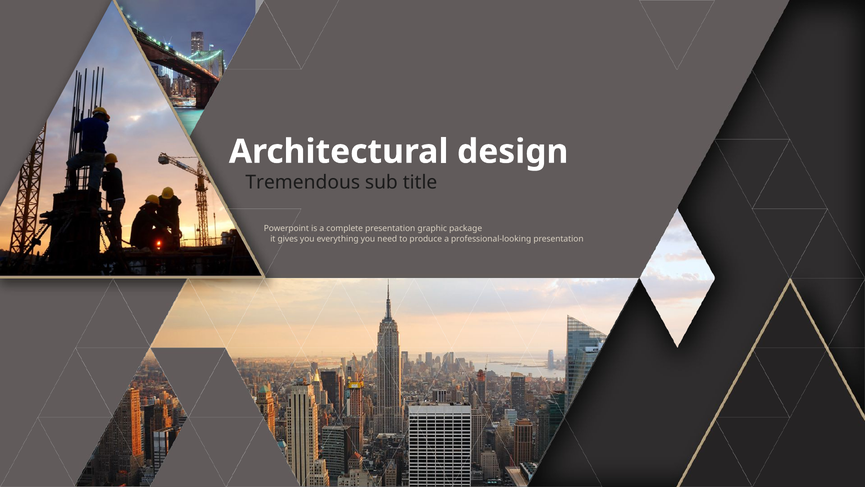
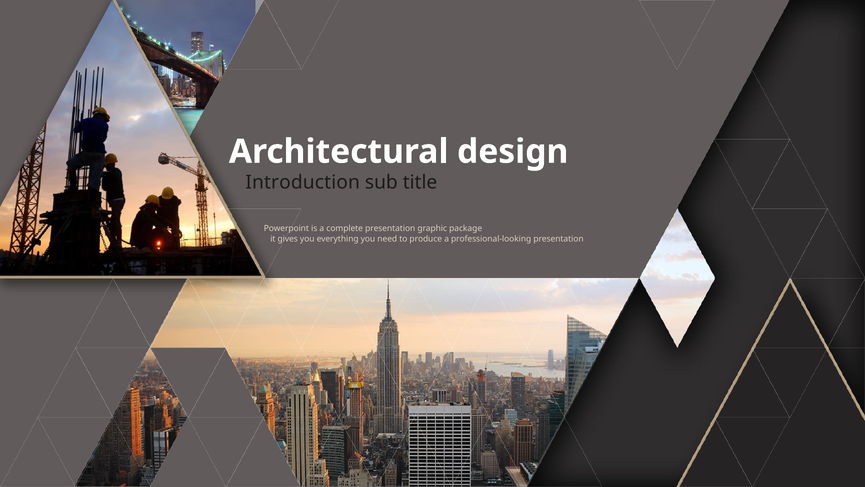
Tremendous: Tremendous -> Introduction (303, 182)
